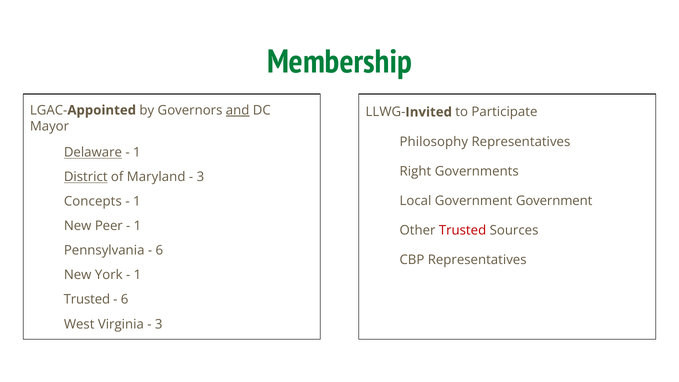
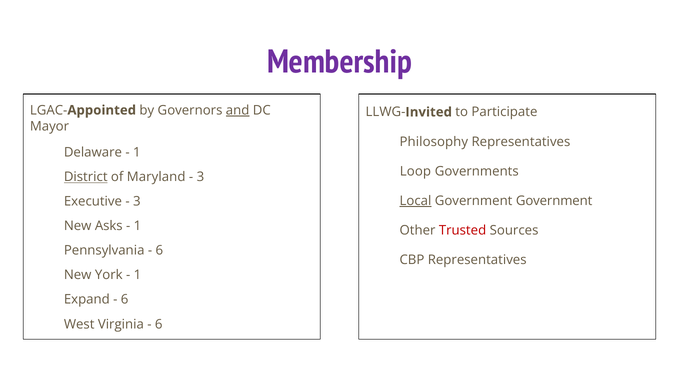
Membership colour: green -> purple (339, 62)
Delaware underline: present -> none (93, 153)
Right: Right -> Loop (415, 171)
Local underline: none -> present (415, 201)
Concepts: Concepts -> Executive (93, 201)
1: 1 -> 3 (137, 201)
Peer: Peer -> Asks (109, 226)
Trusted: Trusted -> Expand (87, 299)
3: 3 -> 6 (159, 324)
